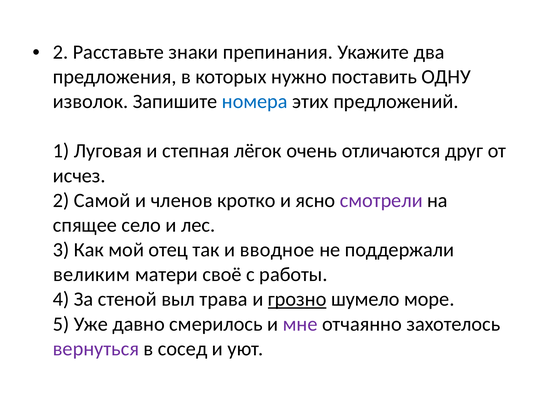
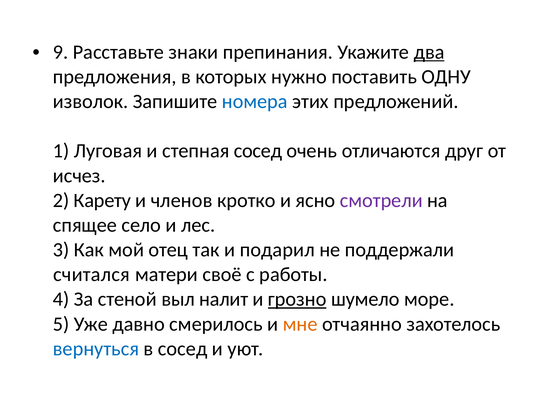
2: 2 -> 9 (61, 52)
два underline: none -> present (429, 52)
степная лёгок: лёгок -> сосед (258, 151)
Самой: Самой -> Карету (102, 201)
вводное: вводное -> подарил (277, 250)
великим: великим -> считался (92, 275)
трава: трава -> налит (224, 300)
мне colour: purple -> orange (300, 324)
вернуться colour: purple -> blue (96, 349)
